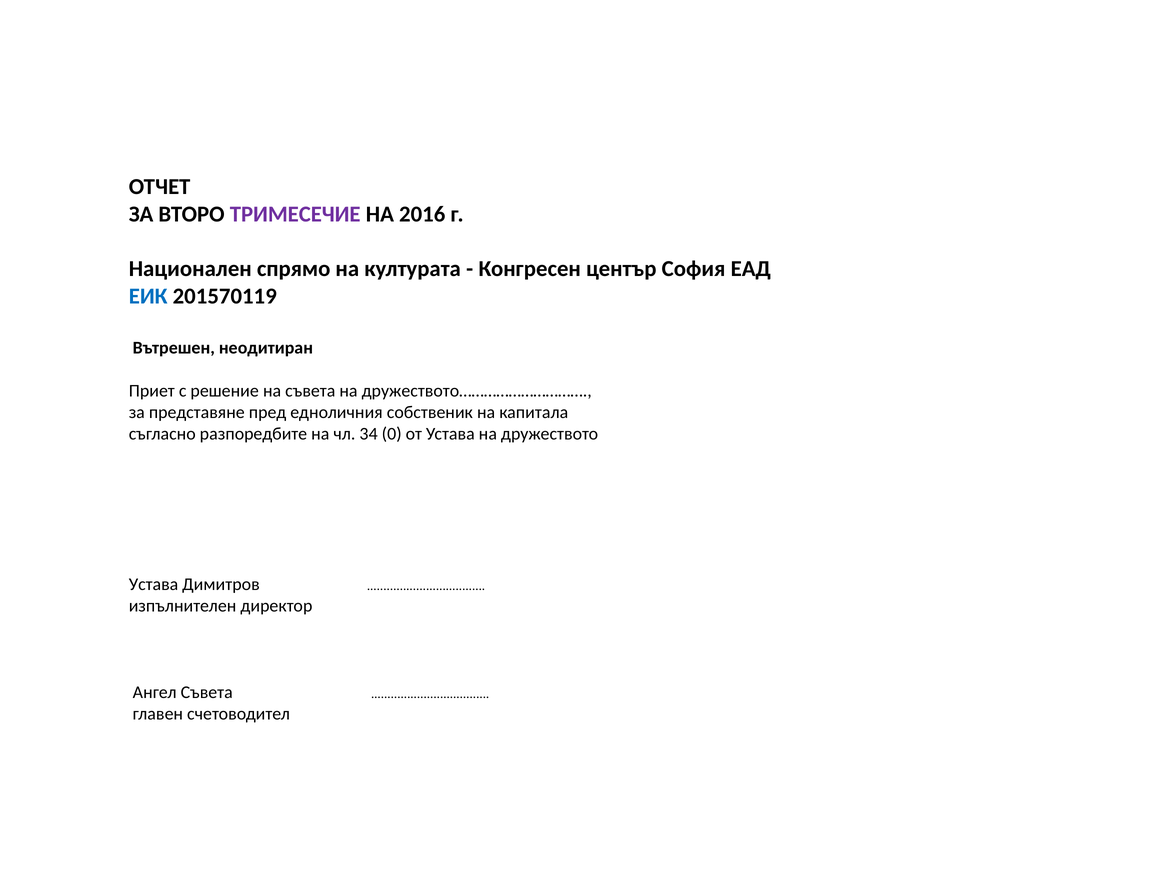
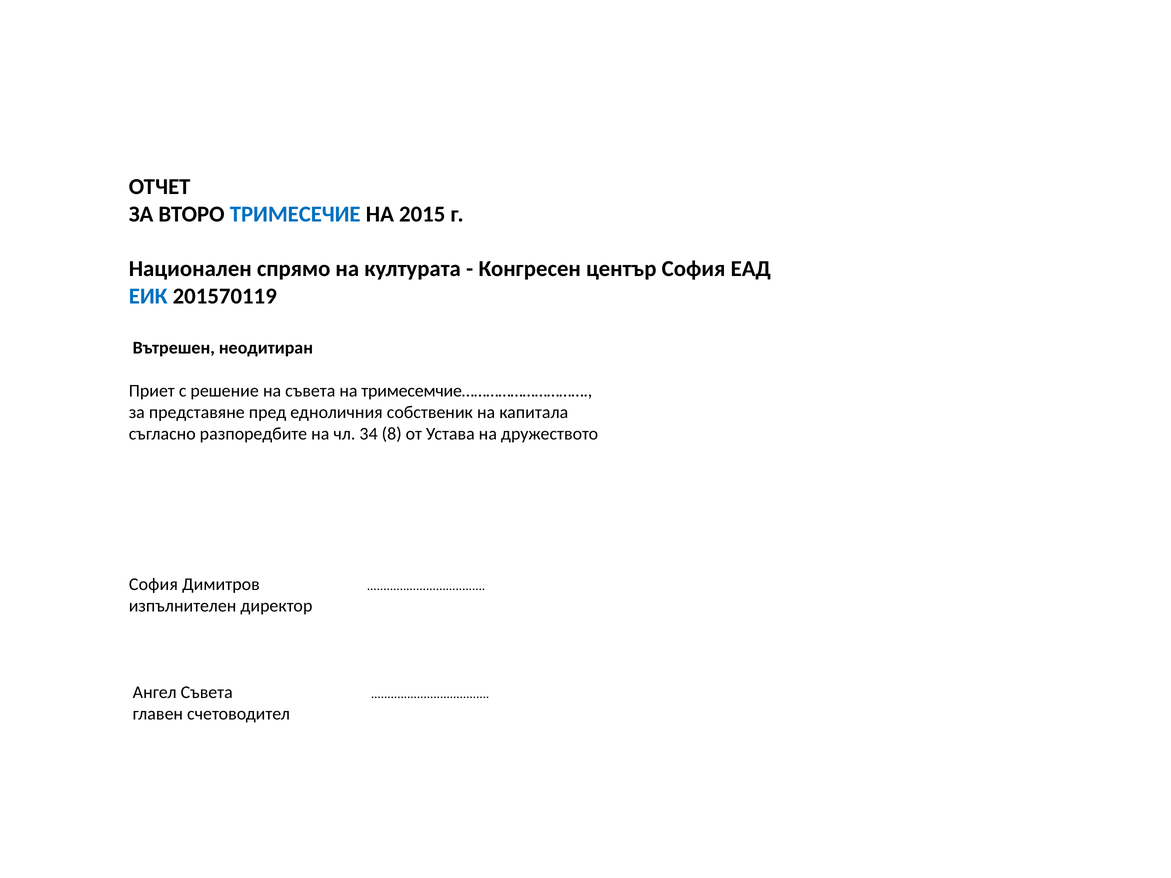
ТРИМЕСЕЧИЕ colour: purple -> blue (295, 214)
2016: 2016 -> 2015 (422, 214)
дружеството…………………………: дружеството………………………… -> тримесемчие………………………… (477, 391)
0: 0 -> 8 (392, 434)
Устава: Устава -> София (153, 585)
